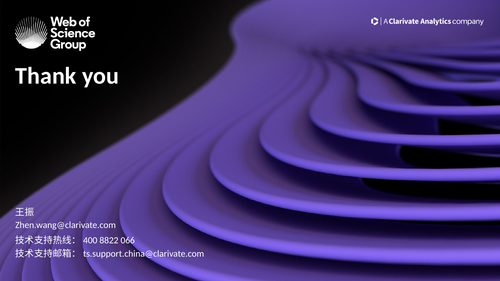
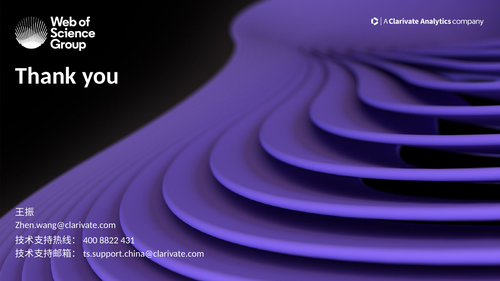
066: 066 -> 431 (128, 241)
